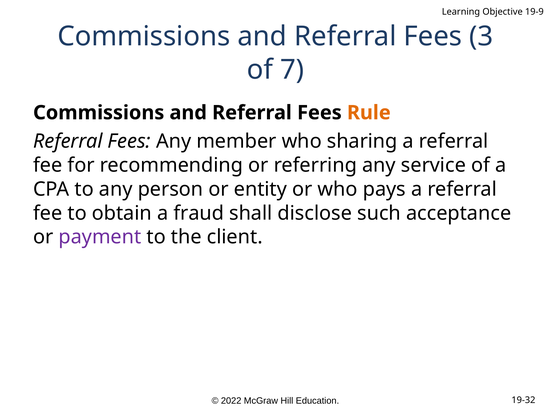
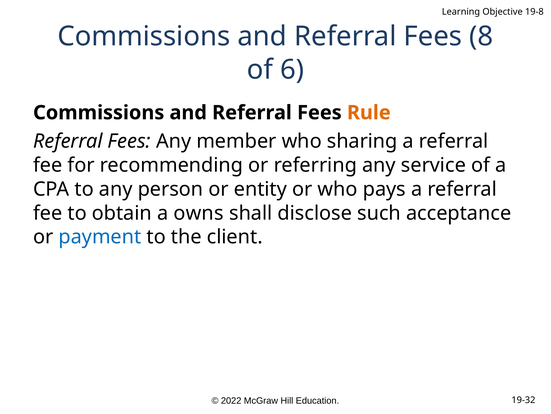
19-9: 19-9 -> 19-8 (534, 12)
3: 3 -> 8 (481, 36)
7: 7 -> 6 (292, 69)
fraud: fraud -> owns (199, 213)
payment colour: purple -> blue (100, 237)
